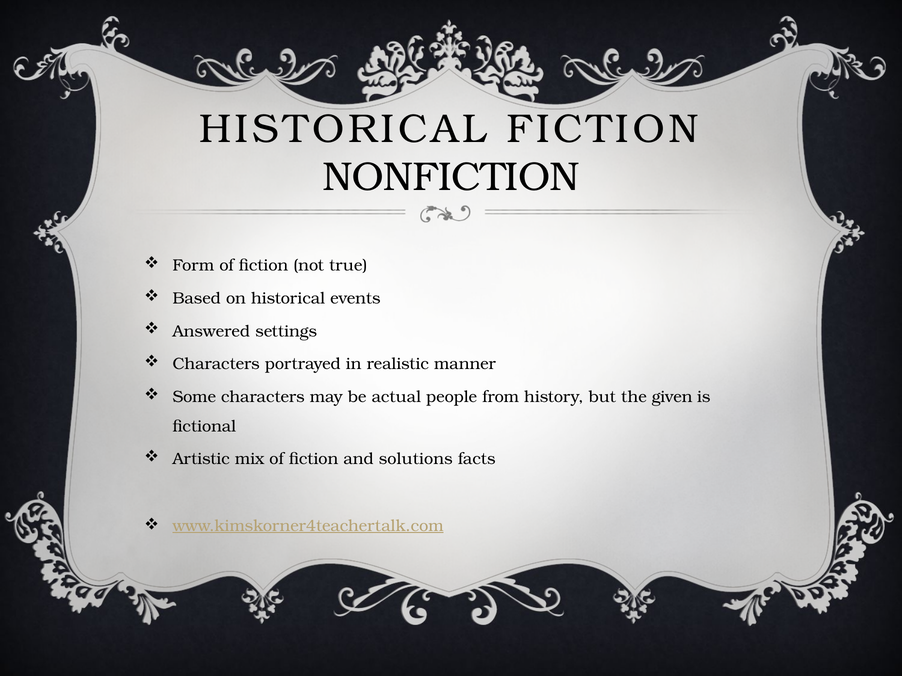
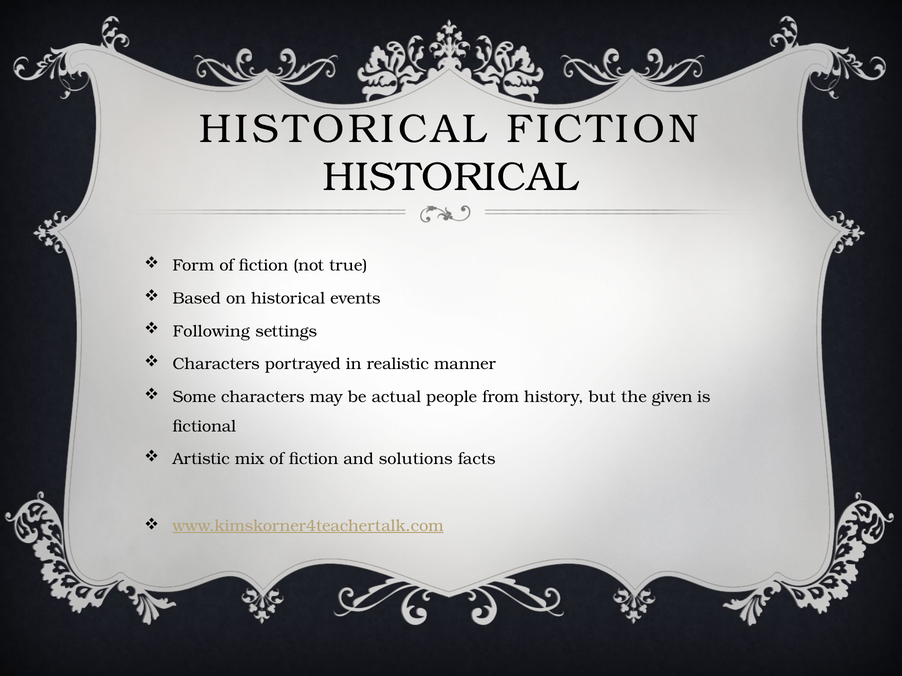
NONFICTION: NONFICTION -> HISTORICAL (451, 177)
Answered: Answered -> Following (211, 331)
